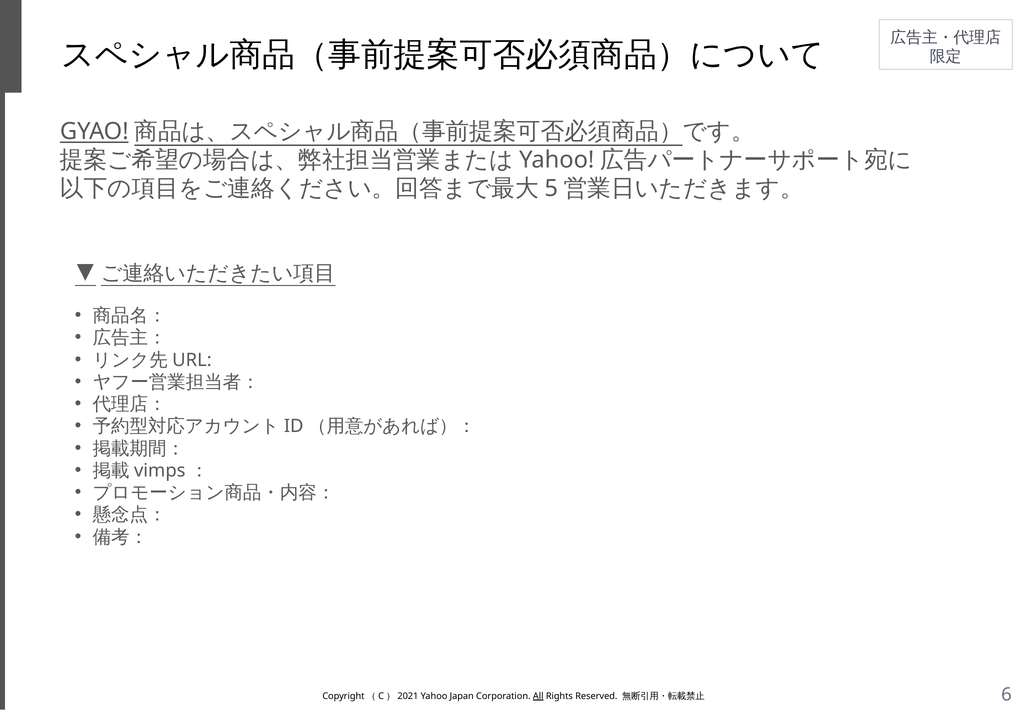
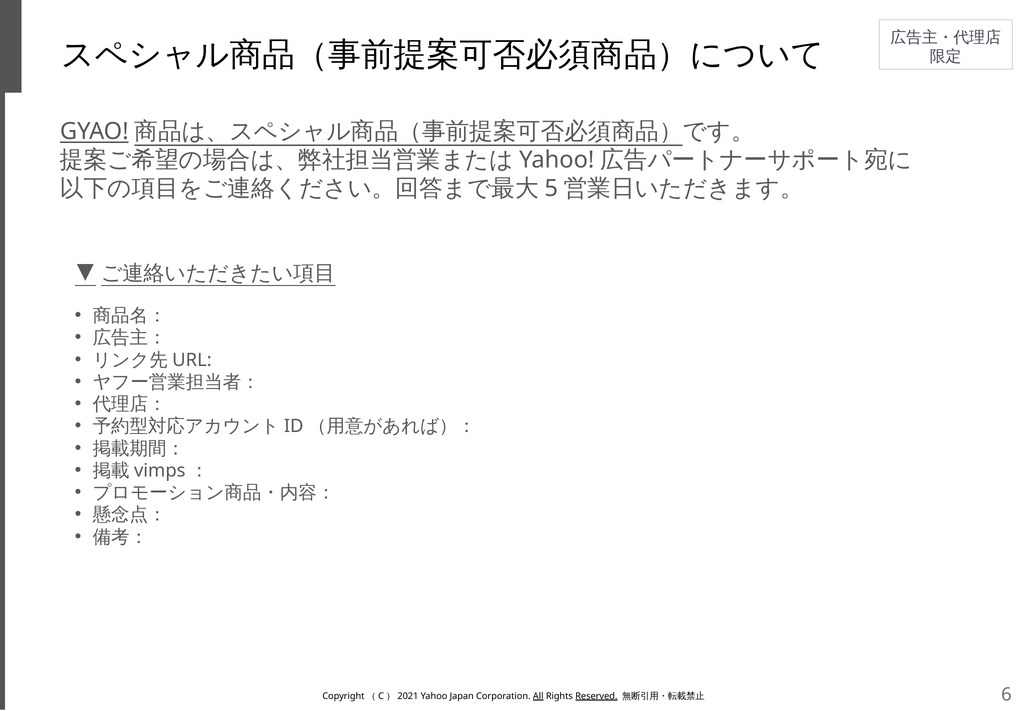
Reserved underline: none -> present (596, 696)
